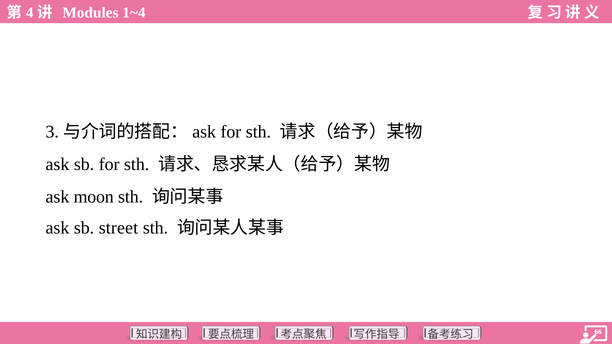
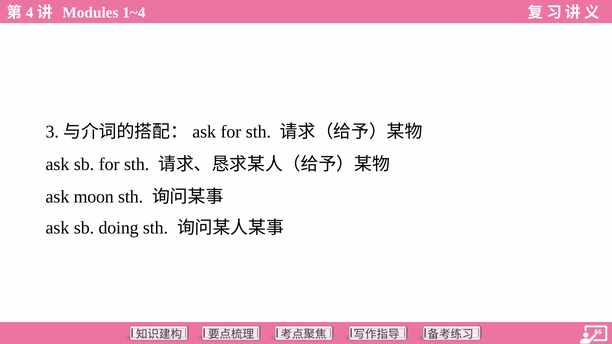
street: street -> doing (119, 228)
